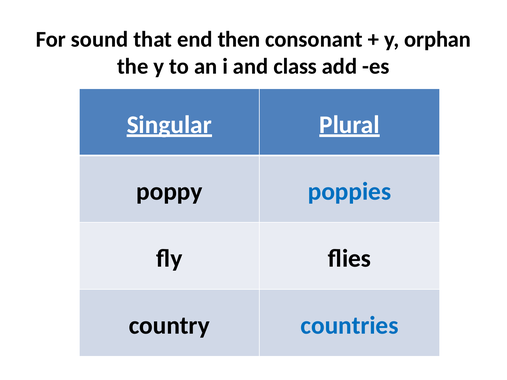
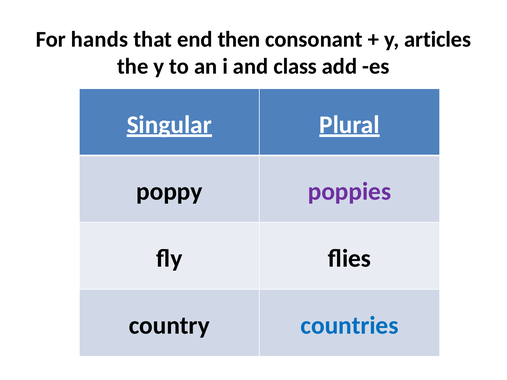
sound: sound -> hands (100, 40)
orphan: orphan -> articles (438, 40)
poppies colour: blue -> purple (349, 192)
